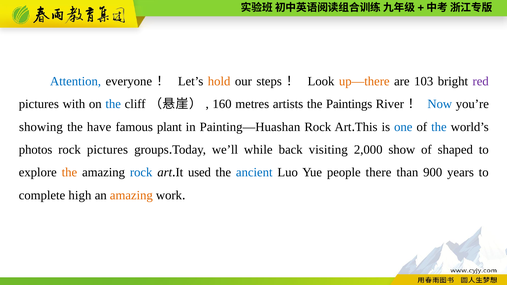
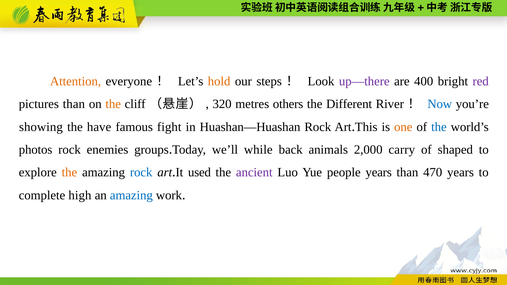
Attention colour: blue -> orange (76, 81)
up—there colour: orange -> purple (364, 81)
103: 103 -> 400 (424, 81)
pictures with: with -> than (74, 104)
the colour: blue -> orange (113, 104)
160: 160 -> 320 (222, 104)
artists: artists -> others (288, 104)
Paintings: Paintings -> Different (349, 104)
plant: plant -> fight (169, 127)
Painting—Huashan: Painting—Huashan -> Huashan—Huashan (250, 127)
one colour: blue -> orange (403, 127)
rock pictures: pictures -> enemies (108, 150)
visiting: visiting -> animals (328, 150)
show: show -> carry (402, 150)
ancient colour: blue -> purple (254, 173)
people there: there -> years (379, 173)
900: 900 -> 470 (433, 173)
amazing colour: orange -> blue (131, 195)
